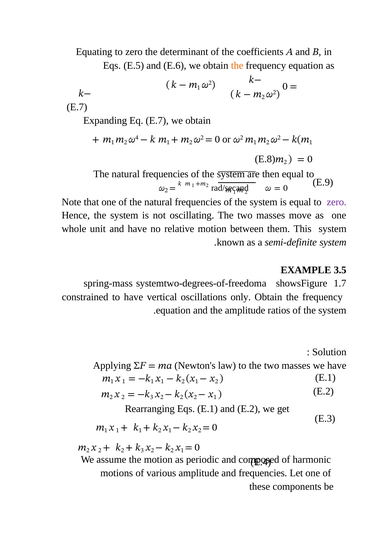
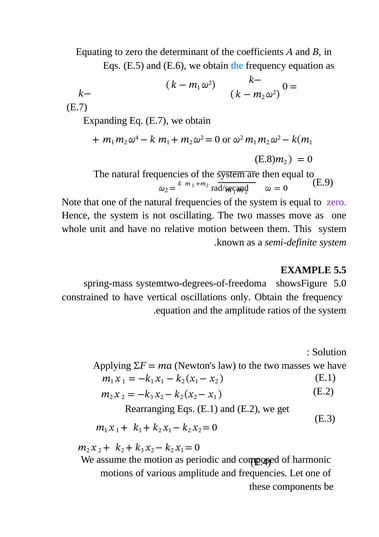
the colour: orange -> blue (237, 65)
3.5: 3.5 -> 5.5 (340, 270)
1.7: 1.7 -> 5.0 (340, 283)
